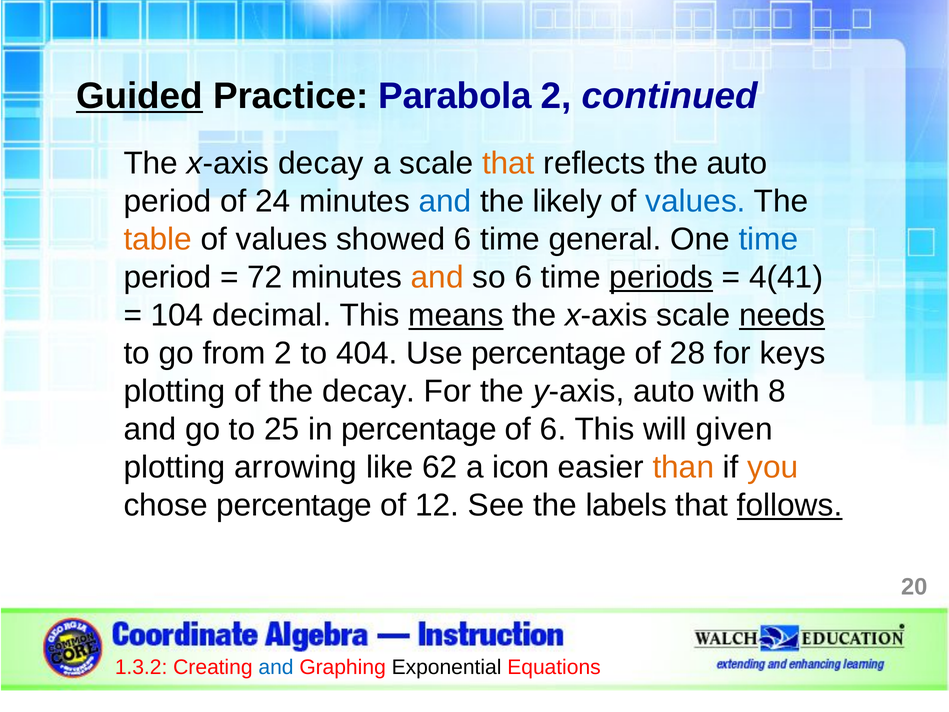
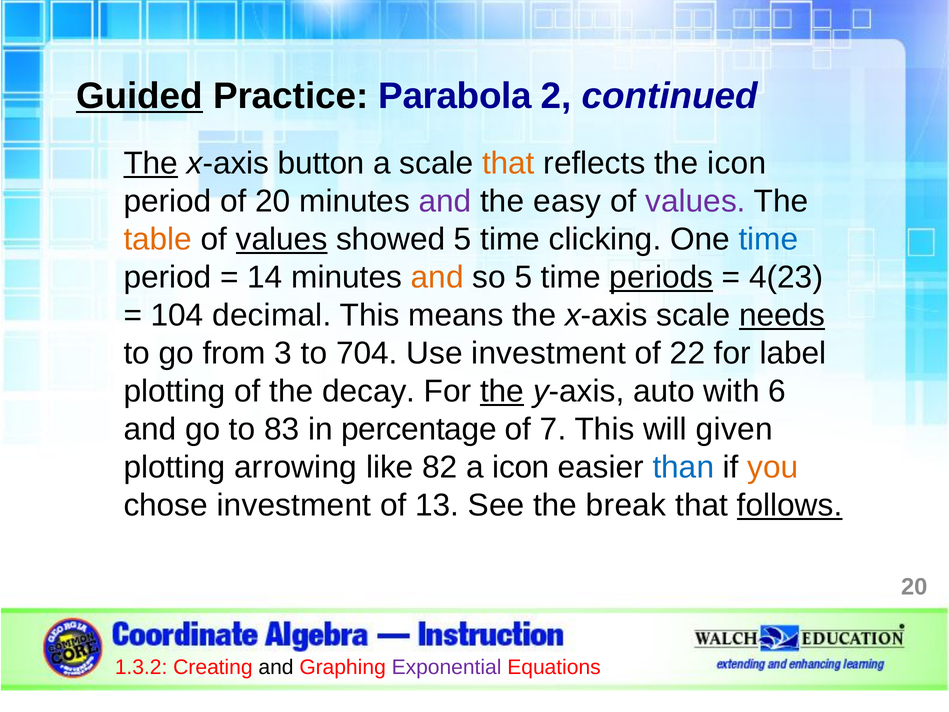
The underline: none -> present (151, 163)
x-axis decay: decay -> button (321, 163)
the auto: auto -> icon (737, 163)
of 24: 24 -> 20 (273, 201)
and colour: blue -> purple (445, 201)
likely: likely -> easy (567, 201)
values colour: blue -> purple (696, 201)
values underline: none -> present (282, 239)
showed 6: 6 -> 5 (463, 239)
general: general -> clicking (605, 239)
72: 72 -> 14 (265, 277)
so 6: 6 -> 5 (523, 277)
4(41: 4(41 -> 4(23 (786, 277)
means underline: present -> none (456, 315)
from 2: 2 -> 3 (283, 353)
404: 404 -> 704 (367, 353)
Use percentage: percentage -> investment (549, 353)
28: 28 -> 22 (688, 353)
keys: keys -> label (793, 353)
the underline: none -> present (502, 391)
8: 8 -> 6 (777, 391)
25: 25 -> 83 (282, 429)
of 6: 6 -> 7 (553, 429)
62: 62 -> 82 (440, 467)
than colour: orange -> blue (683, 467)
chose percentage: percentage -> investment (294, 505)
12: 12 -> 13 (437, 505)
labels: labels -> break (626, 505)
and colour: blue -> black (276, 667)
Exponential colour: black -> purple (447, 667)
